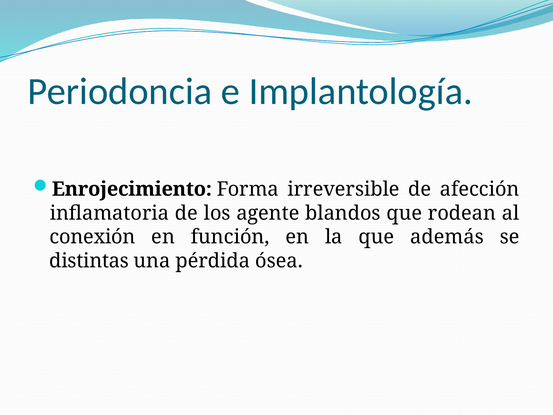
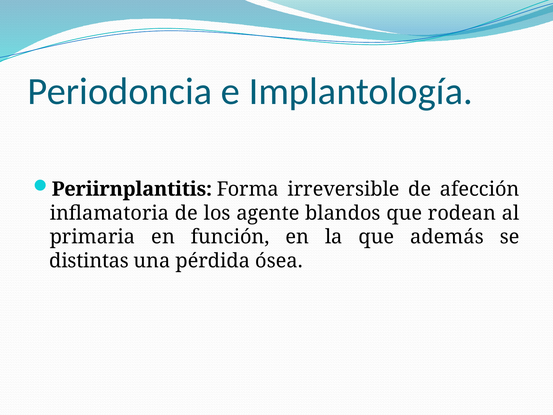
Enrojecimiento: Enrojecimiento -> Periirnplantitis (132, 189)
conexión: conexión -> primaria (92, 237)
